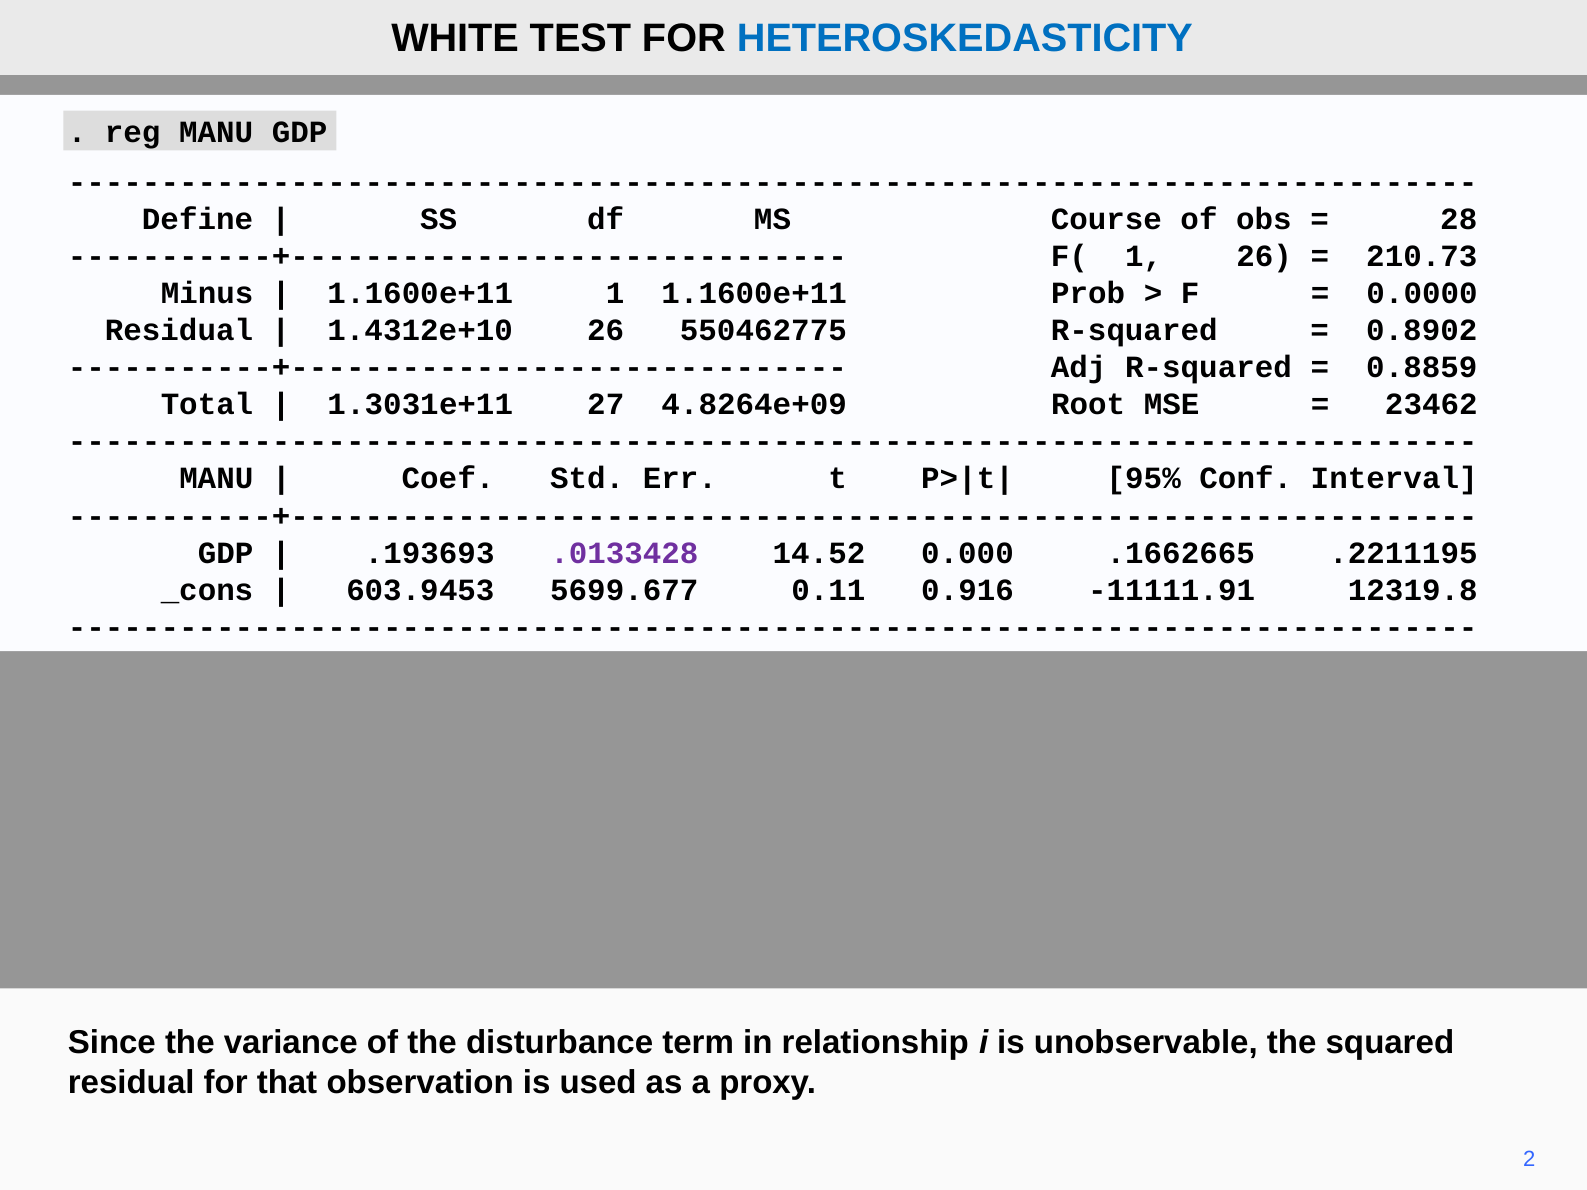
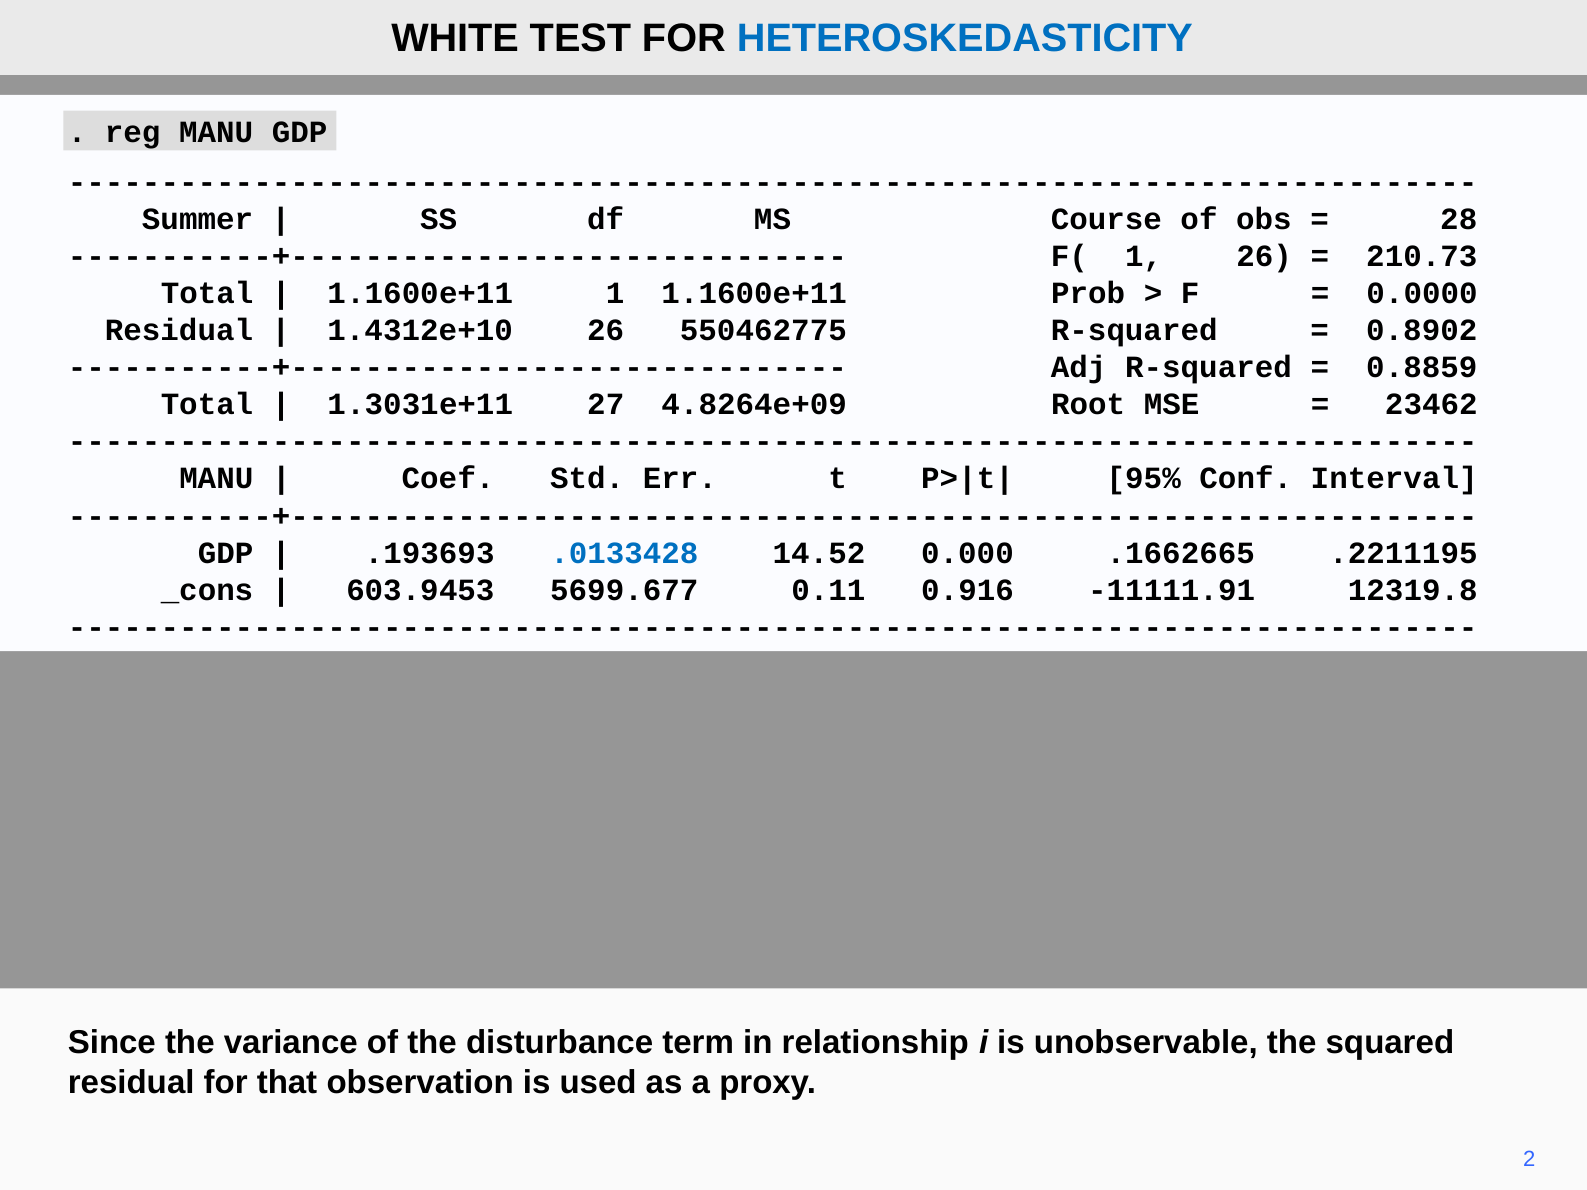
Define: Define -> Summer (198, 220)
Minus: Minus -> Total (207, 294)
.0133428 colour: purple -> blue (624, 553)
